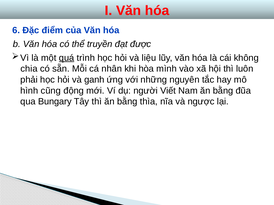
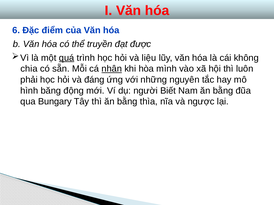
nhân underline: none -> present (112, 69)
ganh: ganh -> đáng (94, 80)
cũng: cũng -> băng (51, 91)
Viết: Viết -> Biết (168, 91)
